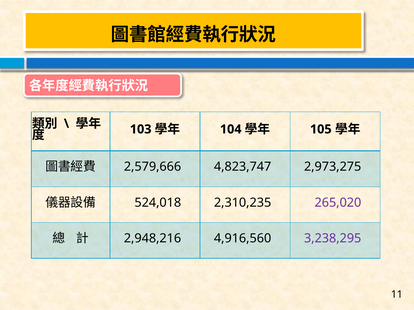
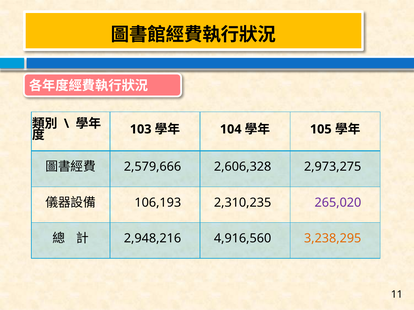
4,823,747: 4,823,747 -> 2,606,328 (243, 167)
524,018: 524,018 -> 106,193 (158, 203)
3,238,295 colour: purple -> orange (333, 239)
